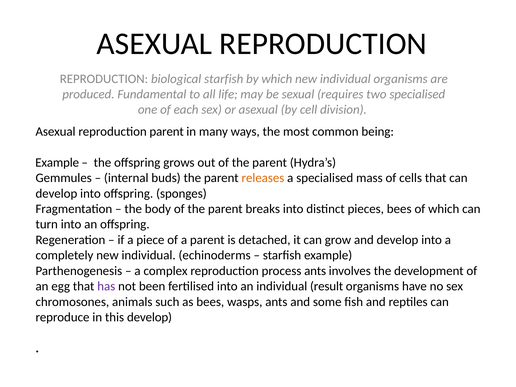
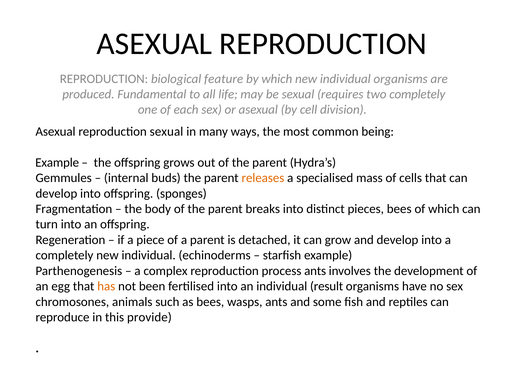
biological starfish: starfish -> feature (224, 79)
two specialised: specialised -> completely (417, 94)
reproduction parent: parent -> sexual (166, 132)
has colour: purple -> orange (106, 286)
this develop: develop -> provide (149, 317)
